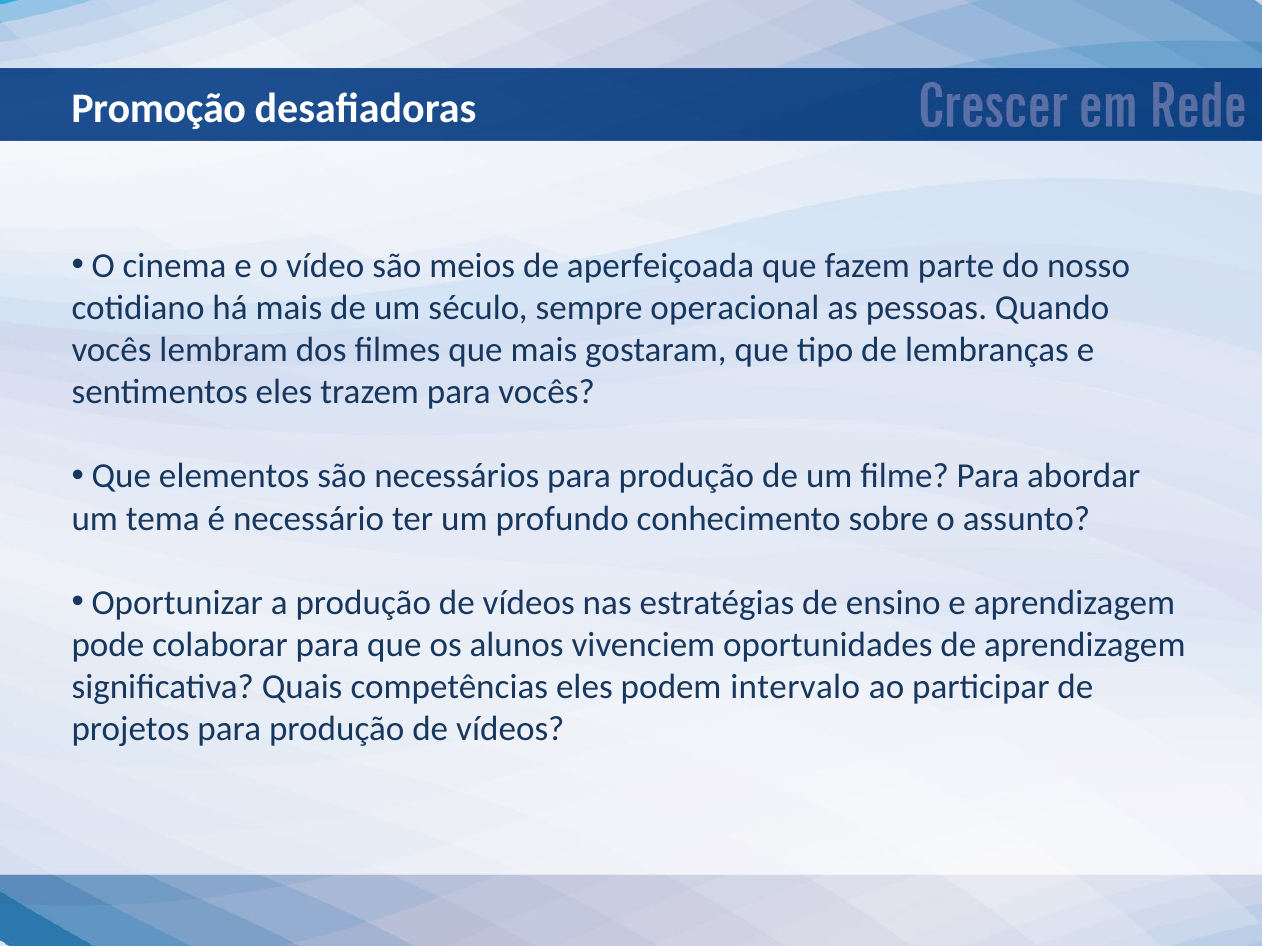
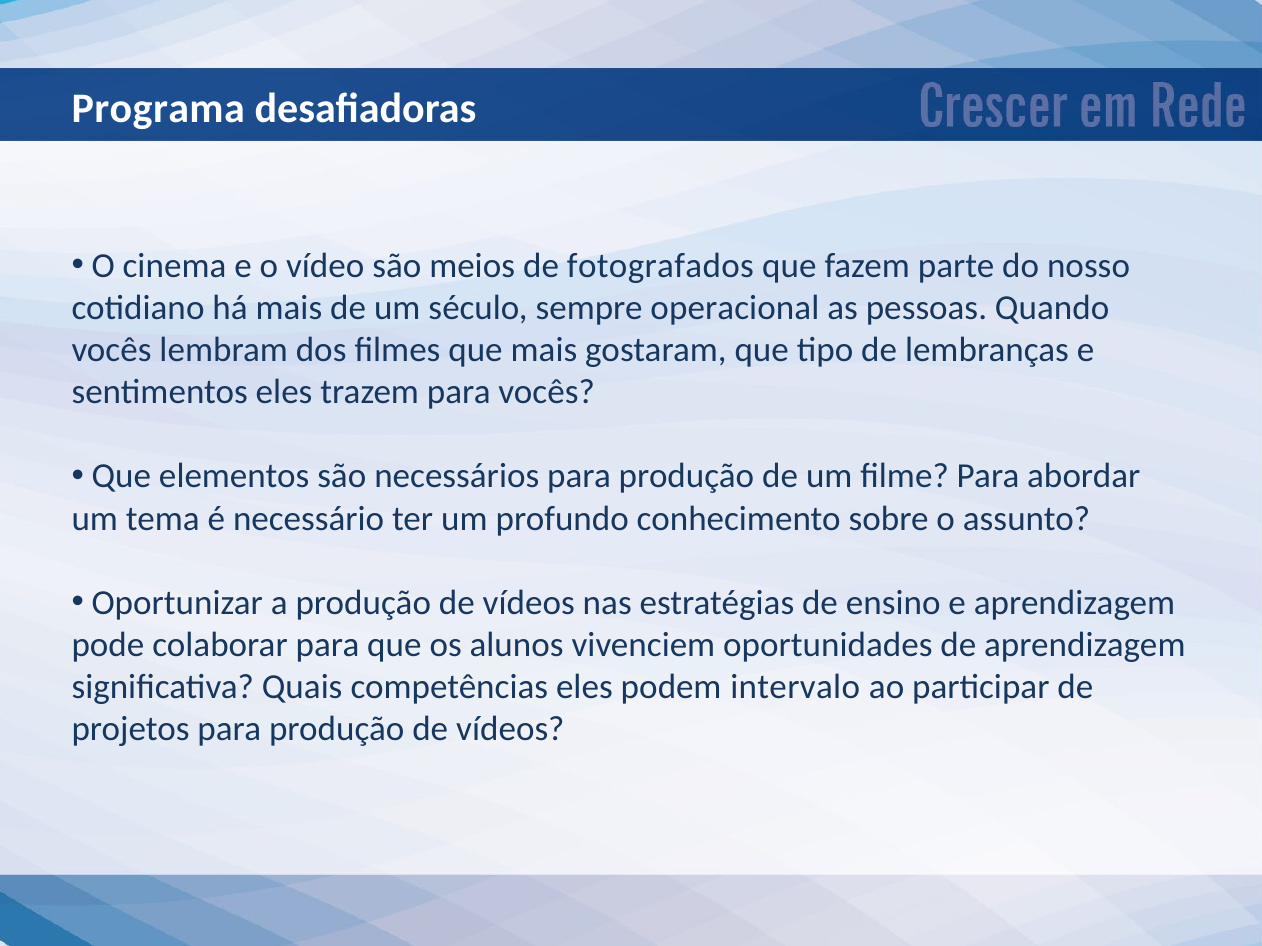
Promoção: Promoção -> Programa (158, 109)
aperfeiçoada: aperfeiçoada -> fotografados (660, 266)
